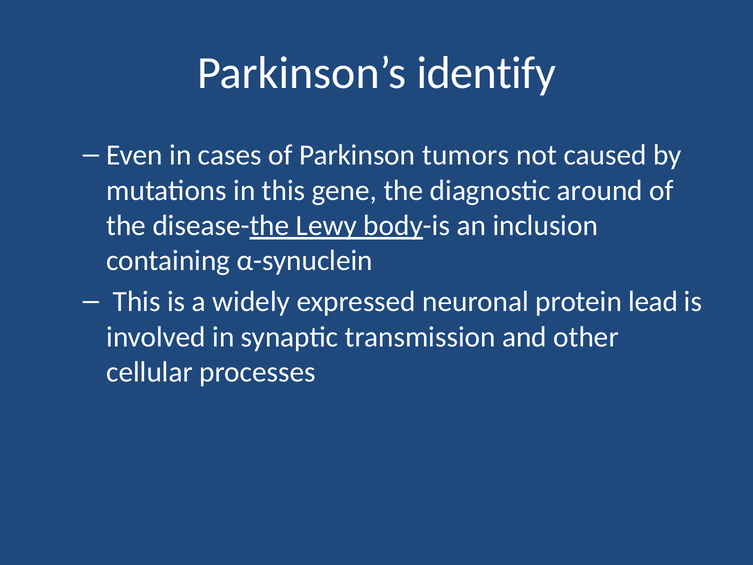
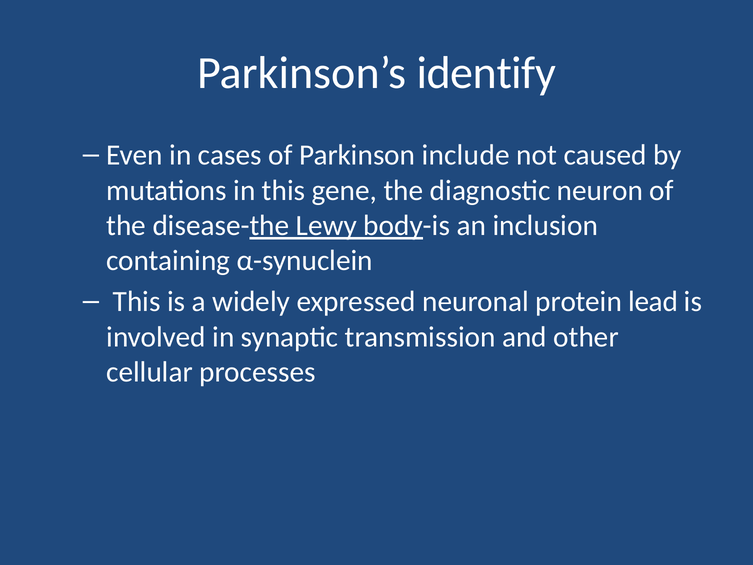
tumors: tumors -> include (466, 155)
around: around -> neuron (600, 190)
